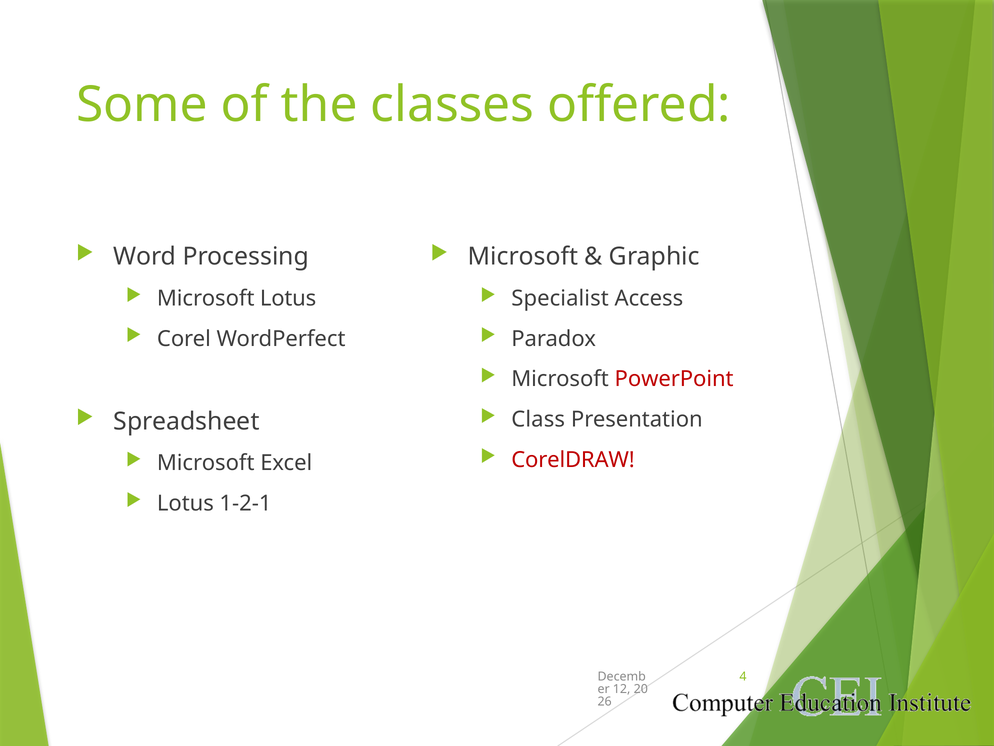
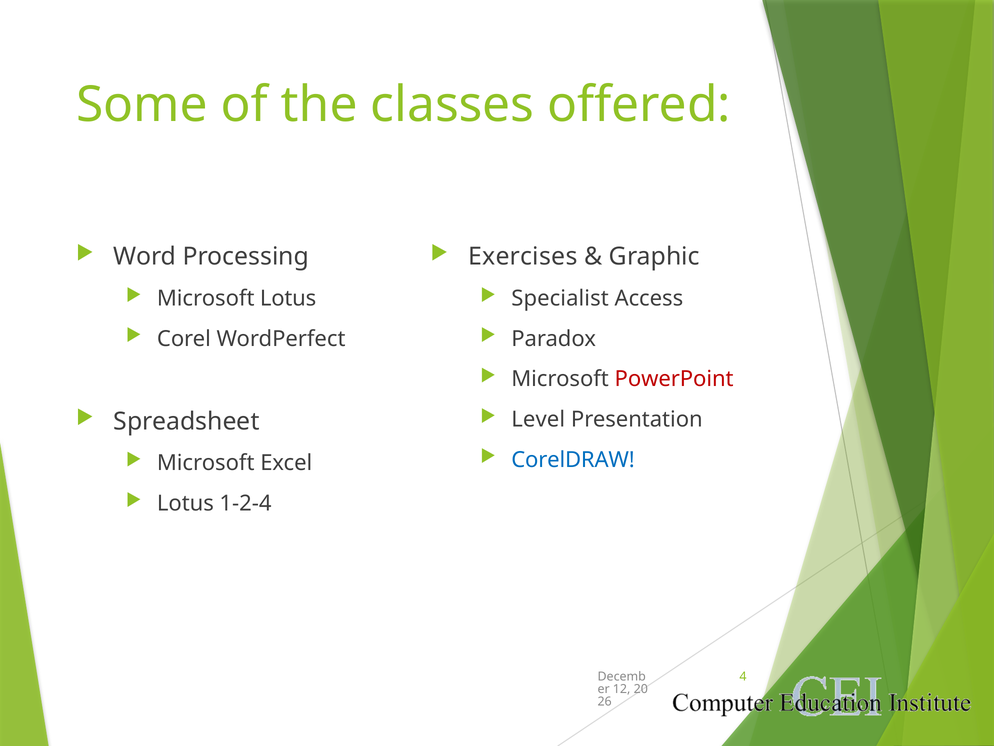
Microsoft: Microsoft -> Exercises (523, 257)
Class: Class -> Level (538, 419)
CorelDRAW colour: red -> blue (573, 460)
1-2-1: 1-2-1 -> 1-2-4 (246, 503)
